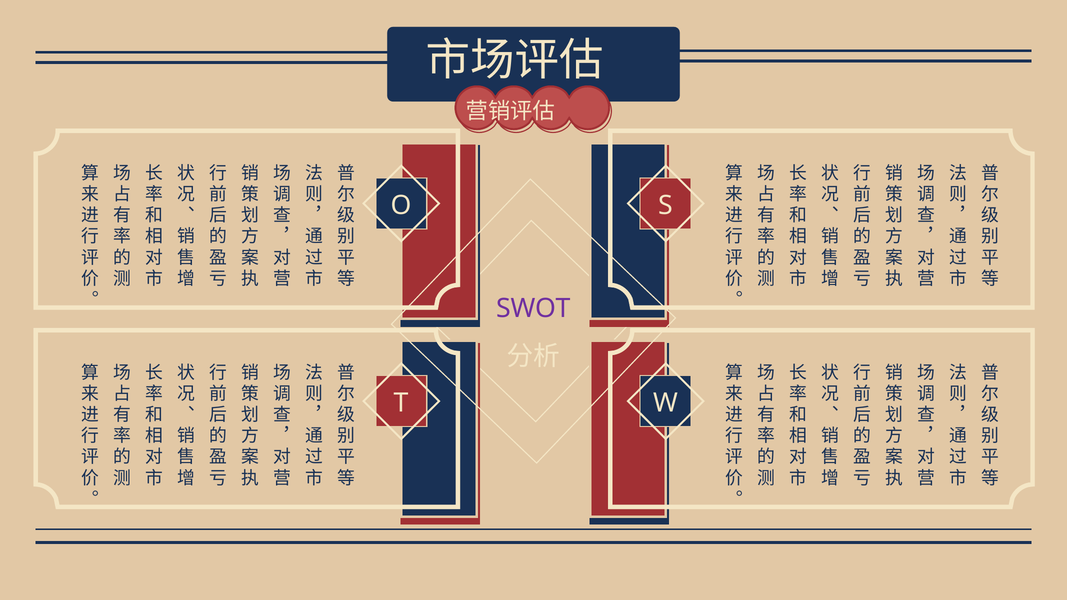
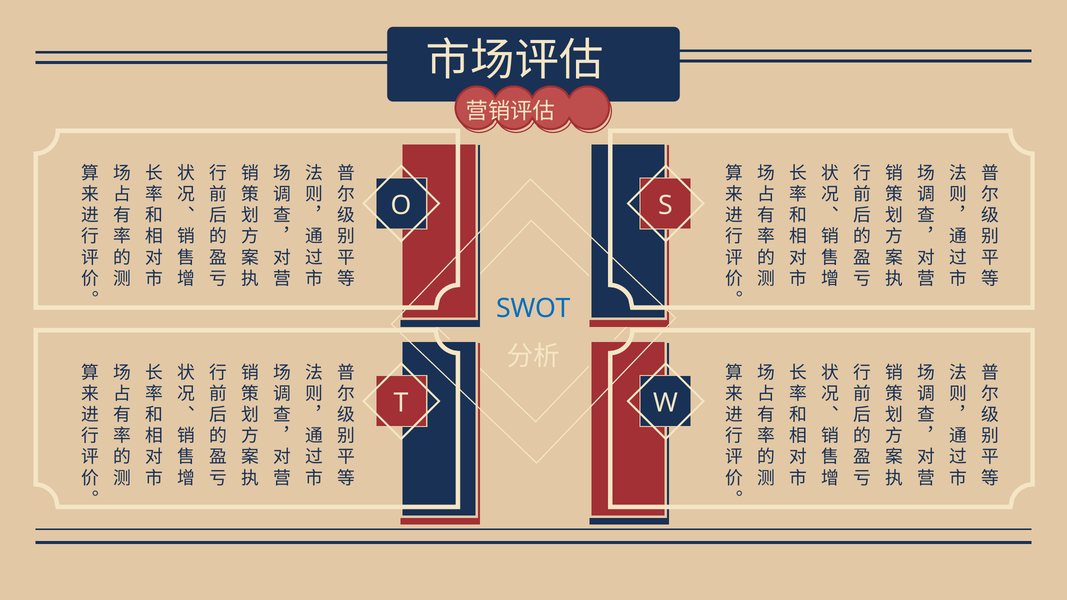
SWOT colour: purple -> blue (534, 309)
